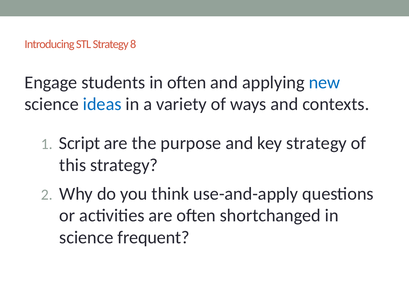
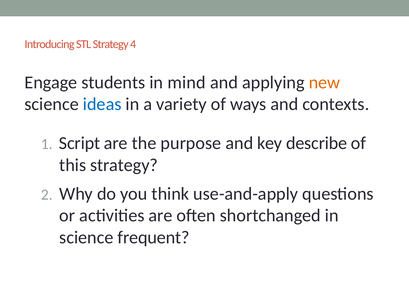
8: 8 -> 4 (133, 44)
in often: often -> mind (187, 82)
new colour: blue -> orange (325, 82)
key strategy: strategy -> describe (317, 143)
